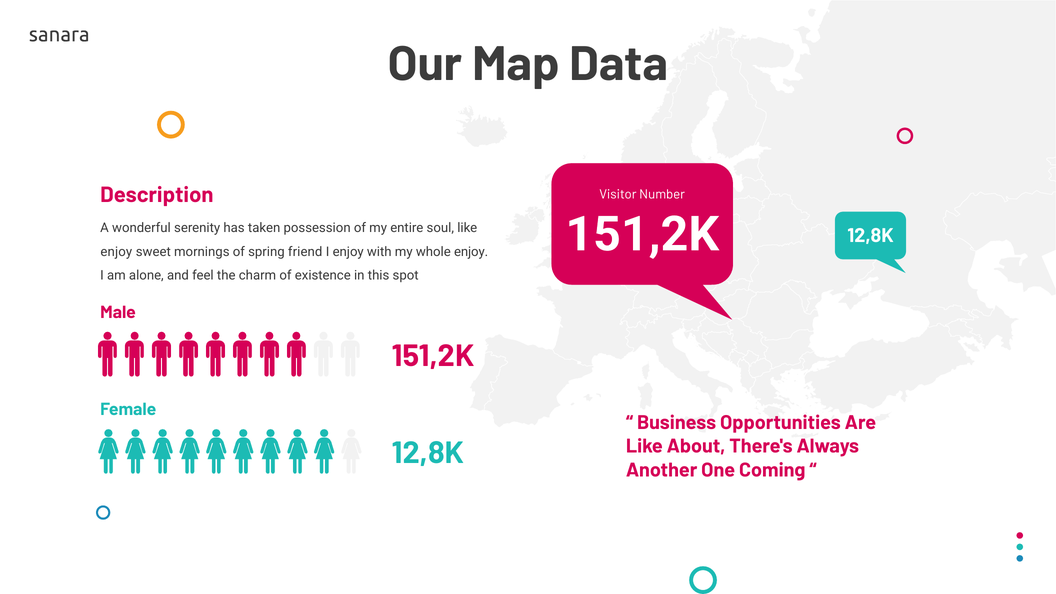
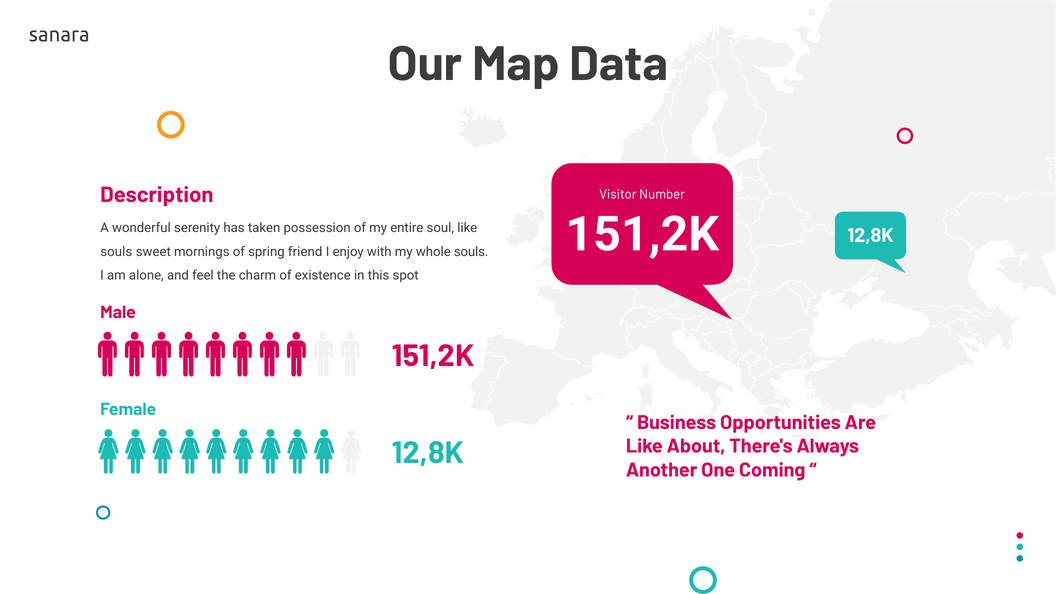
enjoy: enjoy -> souls (116, 252)
whole enjoy: enjoy -> souls (471, 252)
